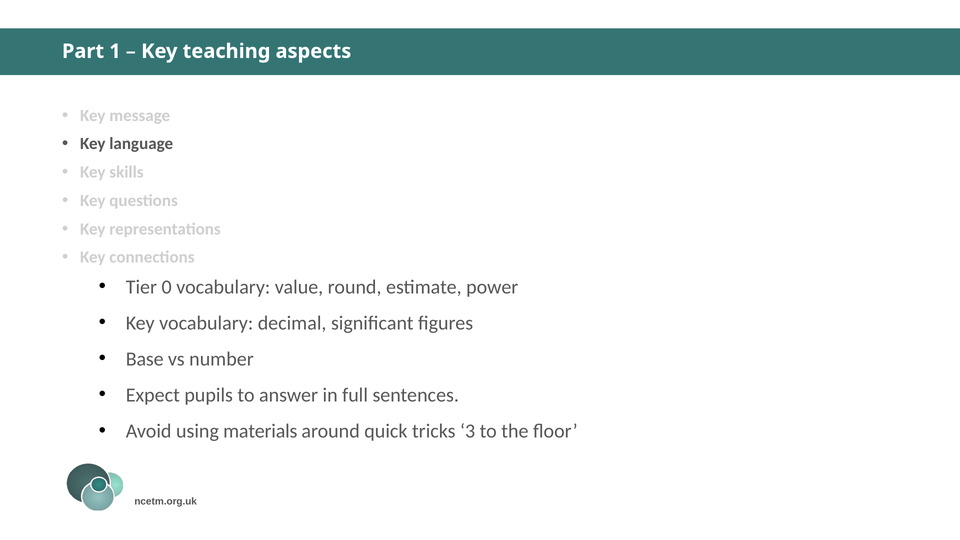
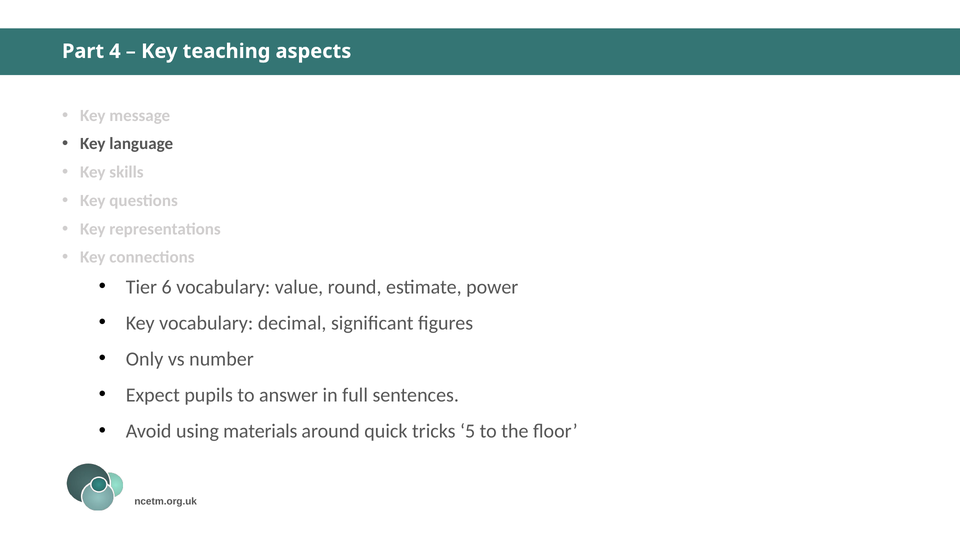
1: 1 -> 4 (115, 51)
0: 0 -> 6 (167, 287)
Base: Base -> Only (145, 359)
3: 3 -> 5 (468, 431)
